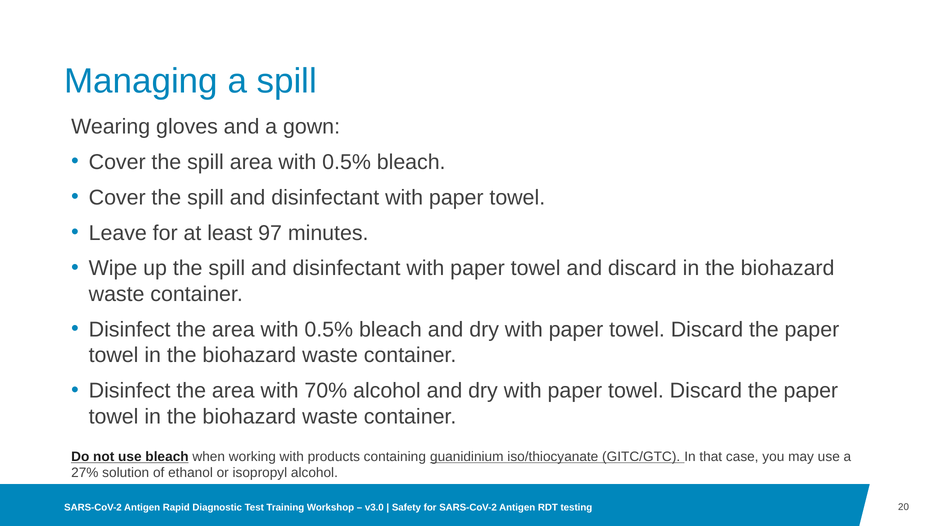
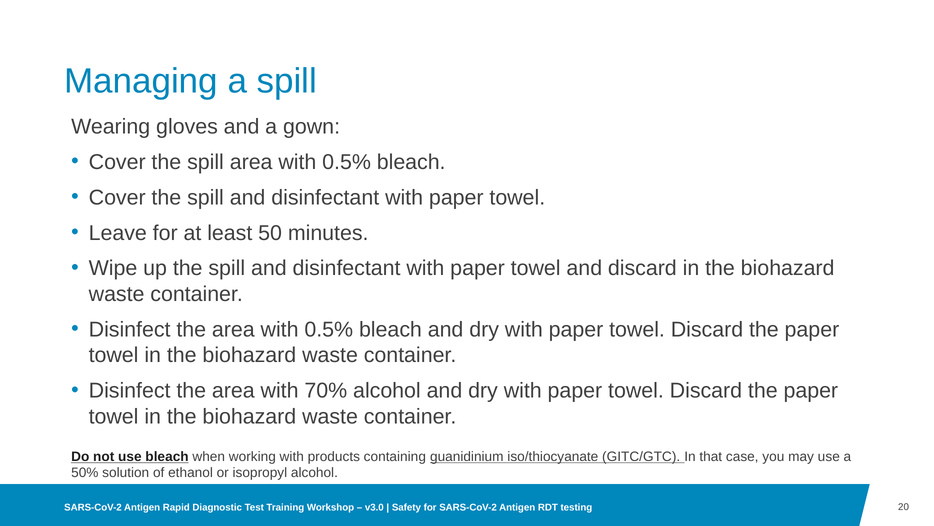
97: 97 -> 50 (270, 233)
27%: 27% -> 50% (85, 472)
